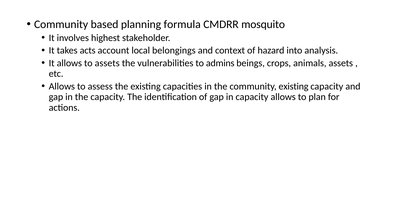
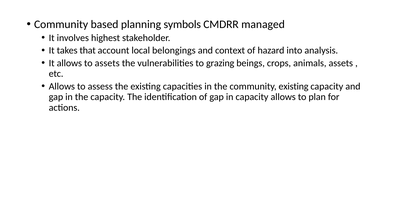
formula: formula -> symbols (182, 24)
mosquito: mosquito -> managed (263, 24)
acts: acts -> that (88, 51)
admins: admins -> grazing (220, 63)
